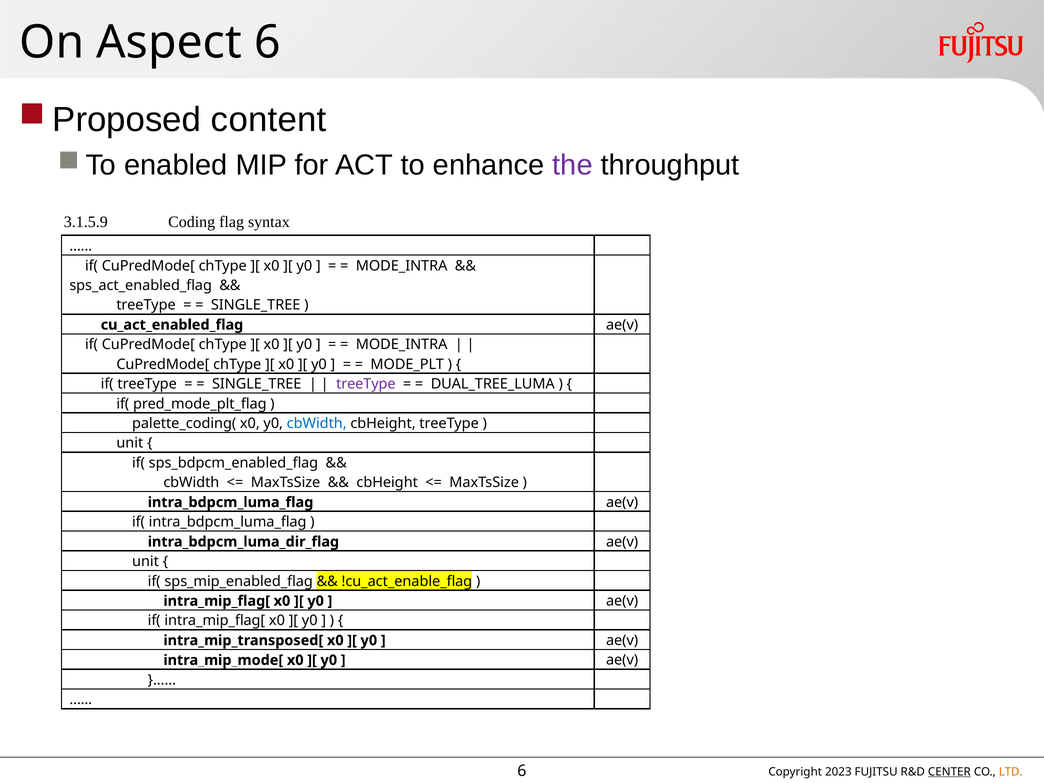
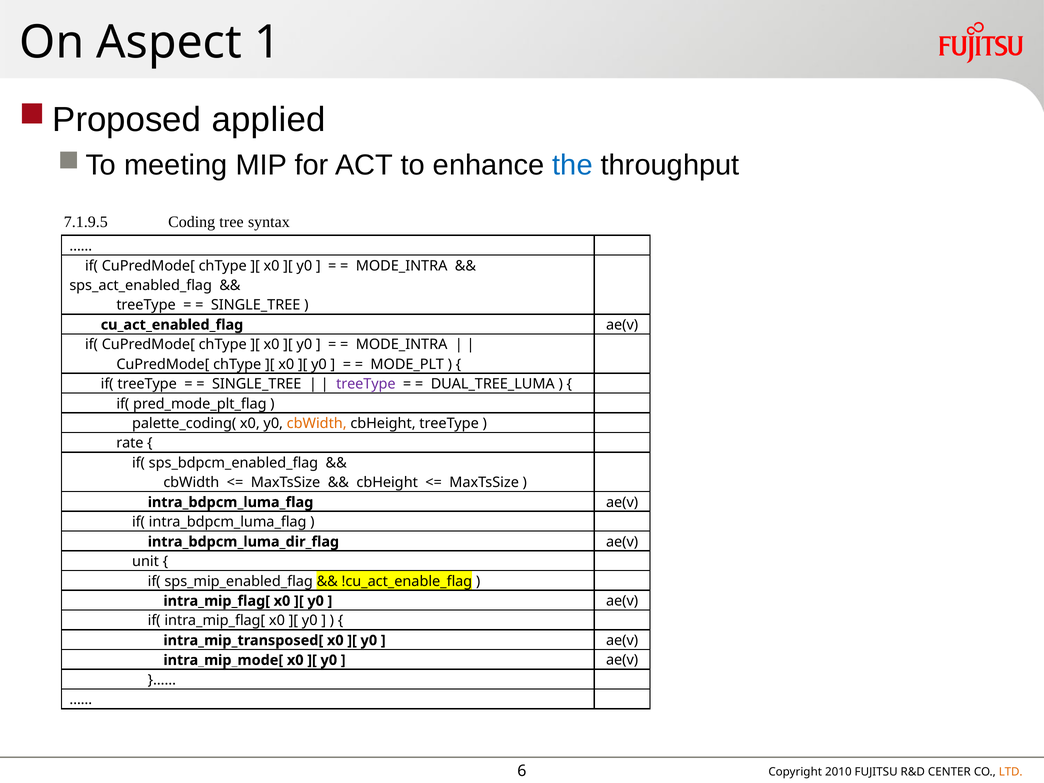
Aspect 6: 6 -> 1 (267, 43)
content: content -> applied (269, 120)
enabled: enabled -> meeting (176, 165)
the colour: purple -> blue (573, 165)
3.1.5.9: 3.1.5.9 -> 7.1.9.5 (86, 222)
flag: flag -> tree (232, 222)
cbWidth colour: blue -> orange (317, 423)
unit: unit -> rate (130, 443)
2023: 2023 -> 2010 (838, 772)
CENTER underline: present -> none (949, 772)
